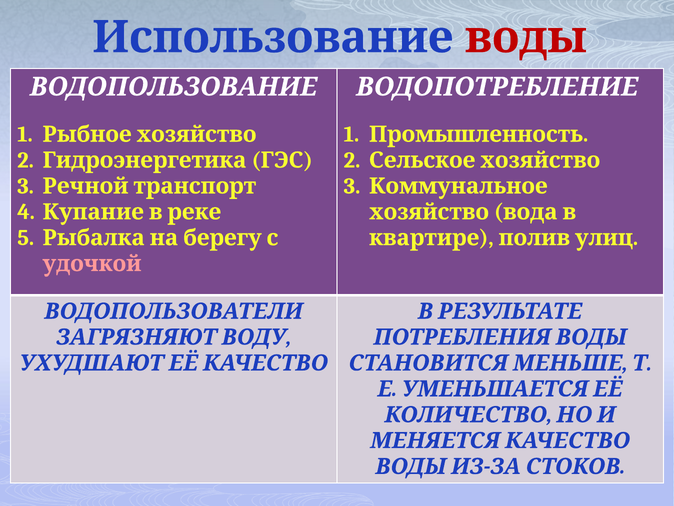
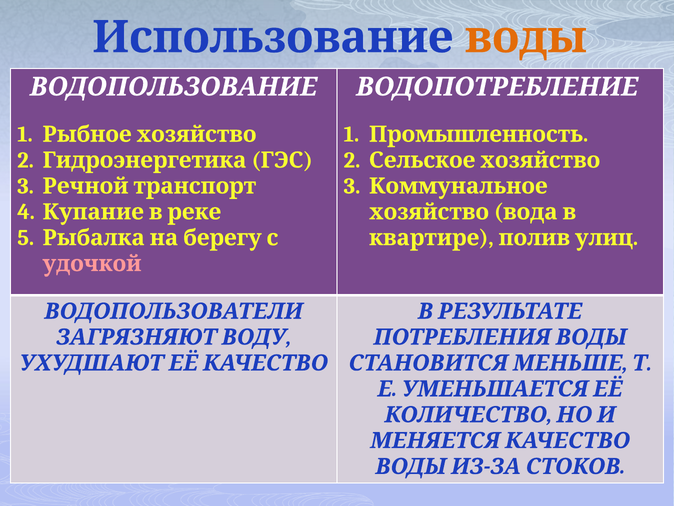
воды colour: red -> orange (526, 37)
